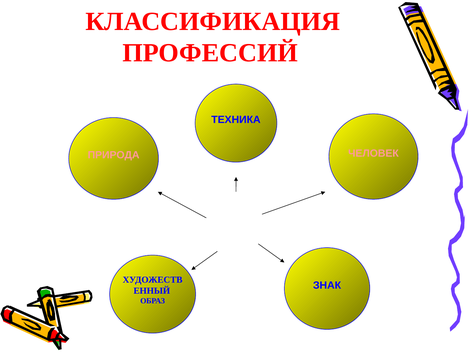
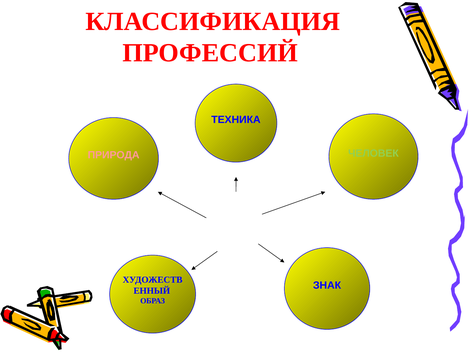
ЧЕЛОВЕК colour: pink -> light green (373, 153)
